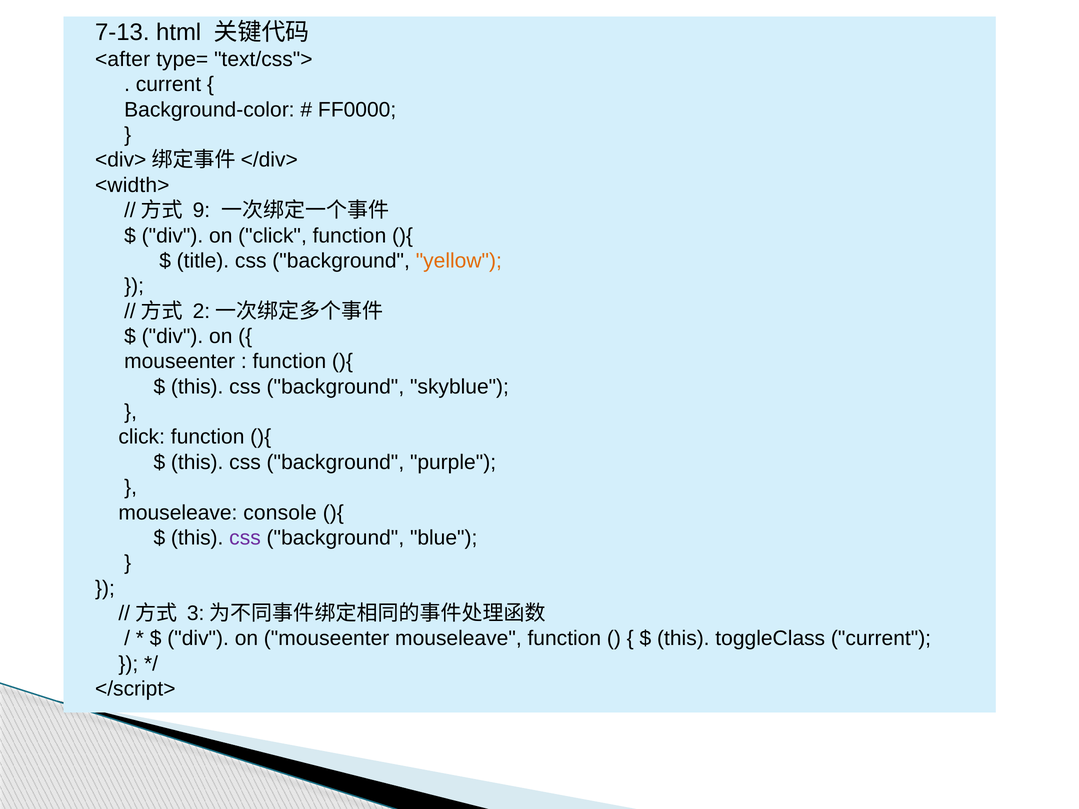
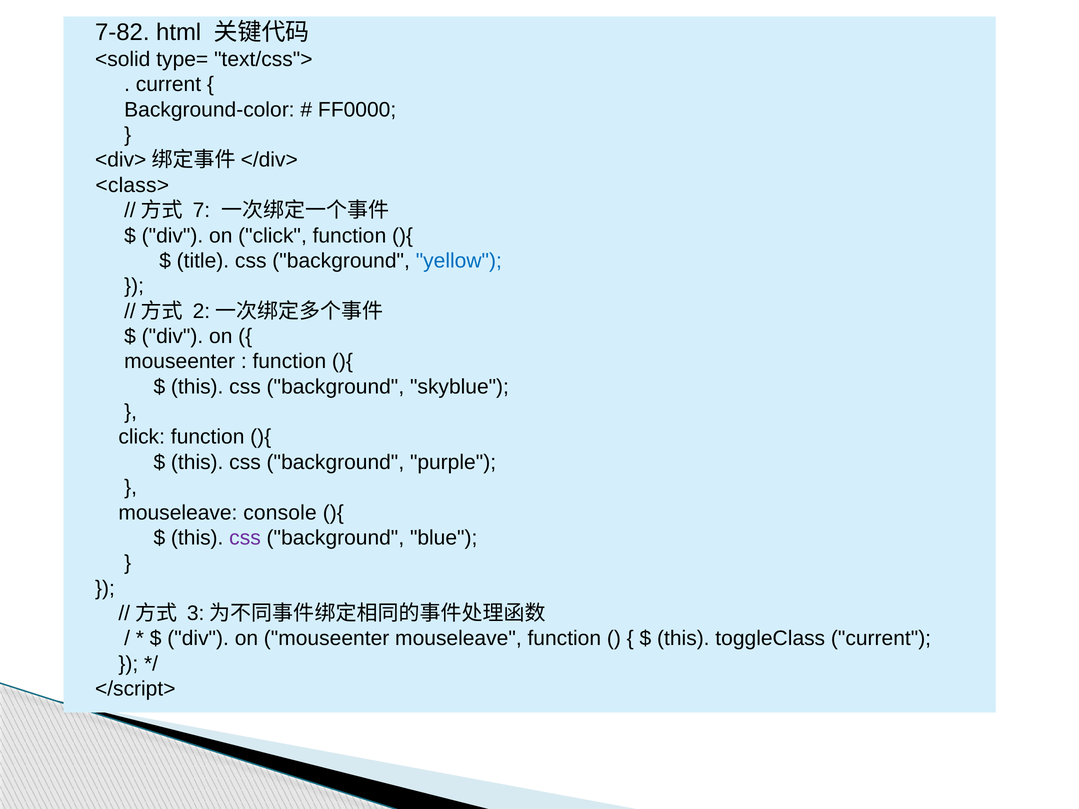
7-13: 7-13 -> 7-82 (122, 33)
<after: <after -> <solid (123, 59)
<width>: <width> -> <class> (132, 185)
9: 9 -> 7 (201, 210)
yellow colour: orange -> blue (459, 261)
